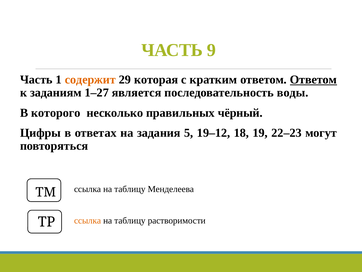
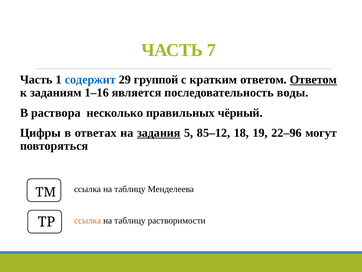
9: 9 -> 7 (211, 50)
содержит colour: orange -> blue (90, 80)
которая: которая -> группой (156, 80)
1–27: 1–27 -> 1–16 (97, 93)
которого: которого -> раствора (56, 113)
задания underline: none -> present (159, 133)
19–12: 19–12 -> 85–12 (214, 133)
22–23: 22–23 -> 22–96 (287, 133)
